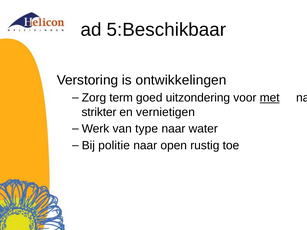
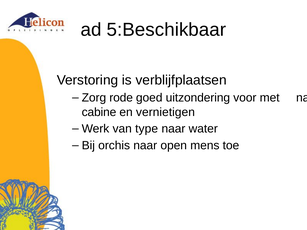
ontwikkelingen: ontwikkelingen -> verblijfplaatsen (181, 80)
term: term -> rode (121, 98)
met underline: present -> none (270, 98)
strikter: strikter -> cabine (99, 112)
politie: politie -> orchis (114, 146)
rustig: rustig -> mens (205, 146)
